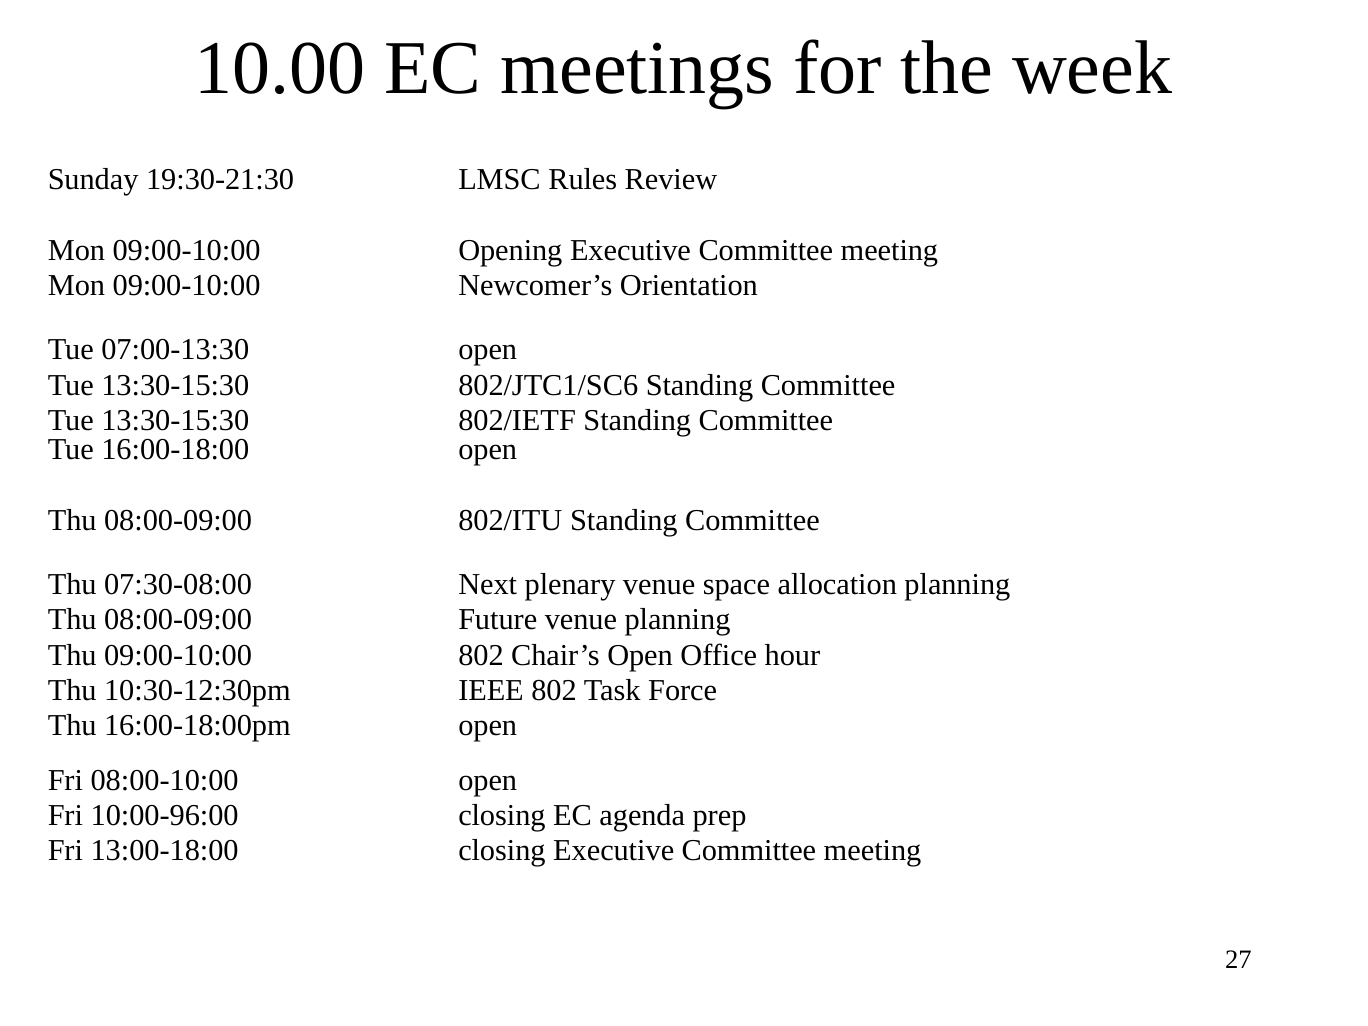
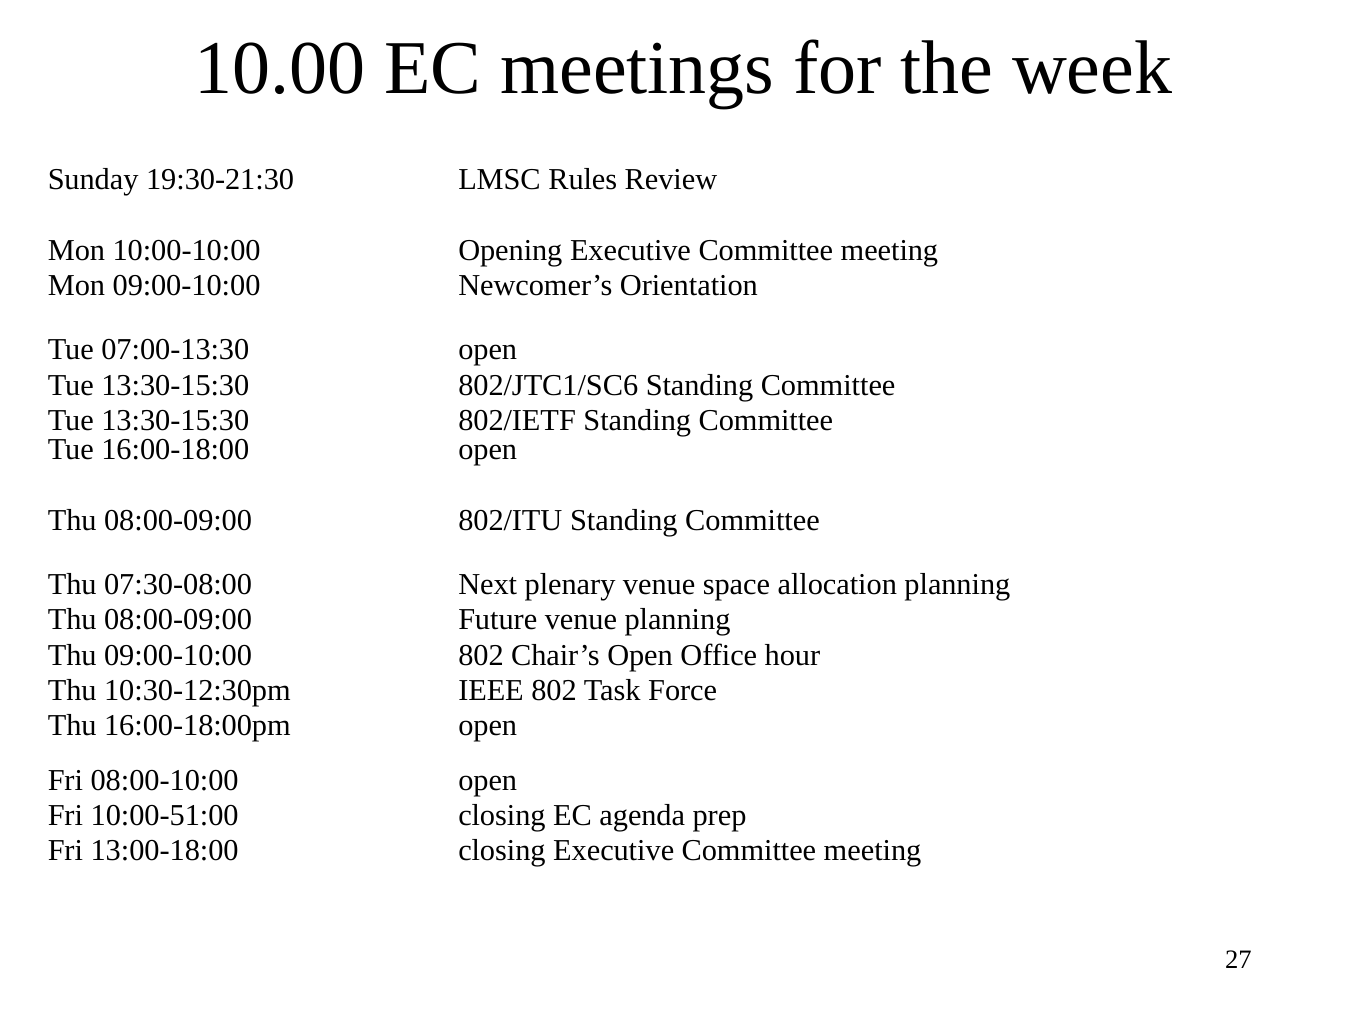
09:00-10:00: 09:00-10:00 -> 10:00-10:00 (187, 250)
10:00-96:00: 10:00-96:00 -> 10:00-51:00 (165, 815)
